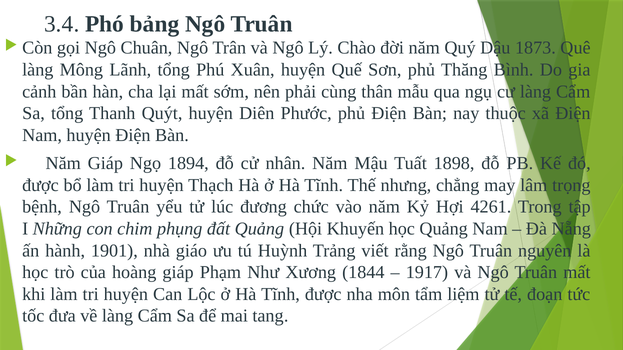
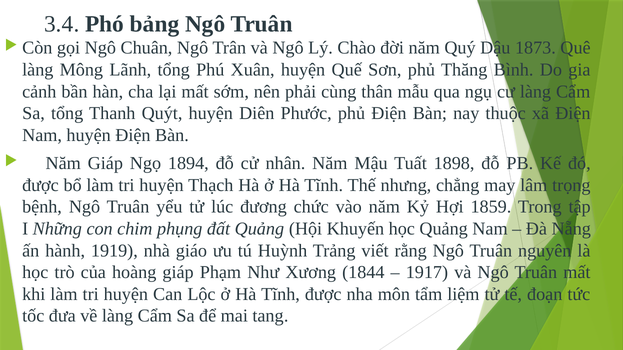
4261: 4261 -> 1859 (491, 207)
1901: 1901 -> 1919 (114, 251)
